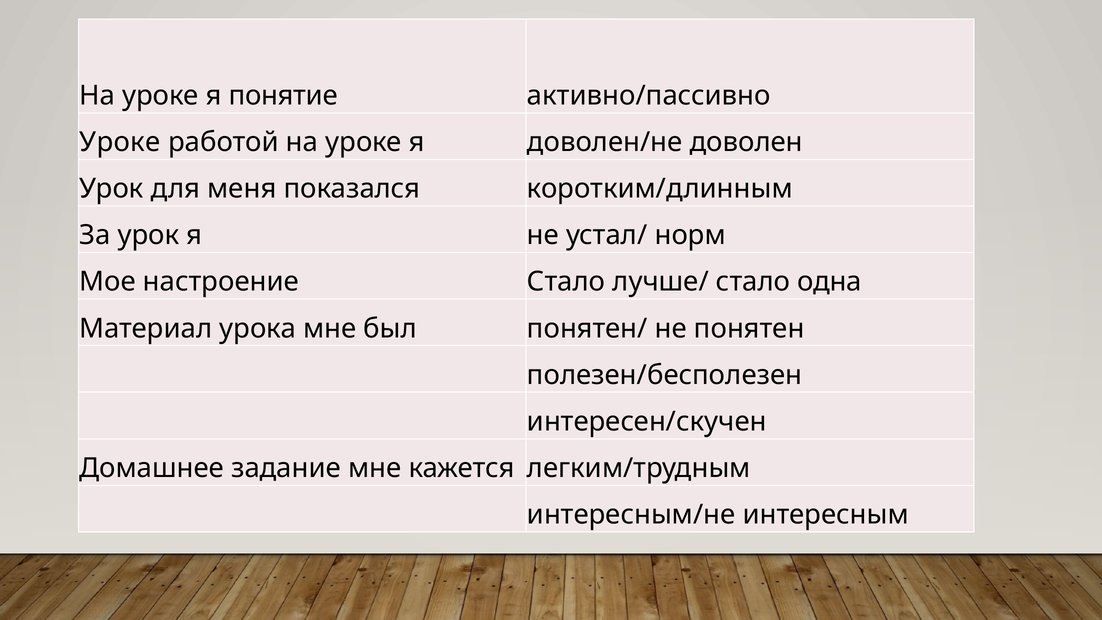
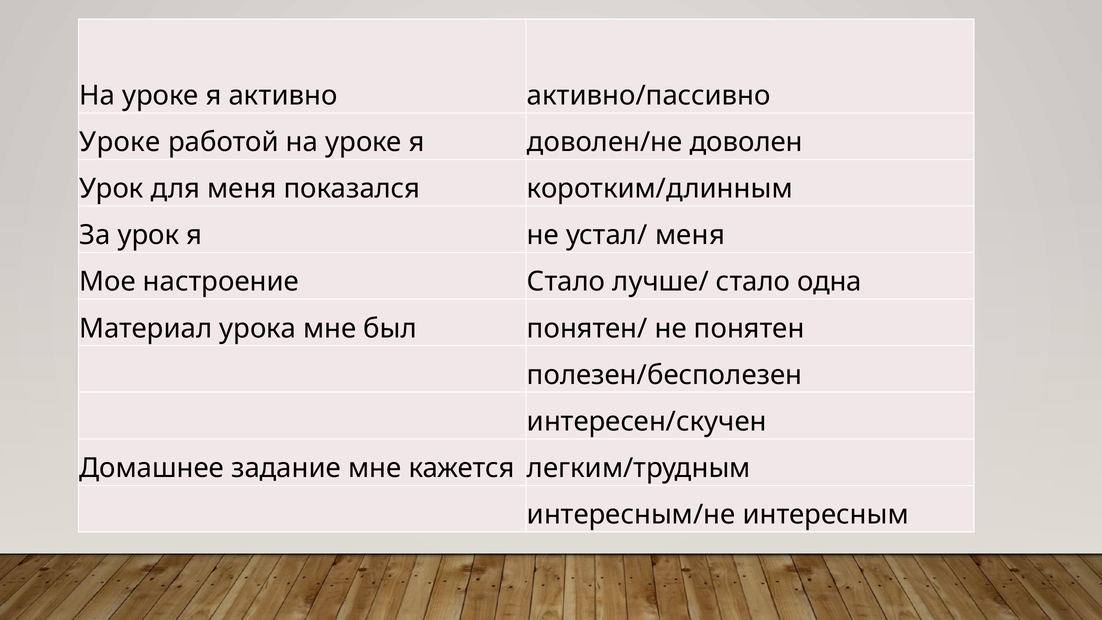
понятие: понятие -> активно (283, 96)
устал/ норм: норм -> меня (690, 235)
